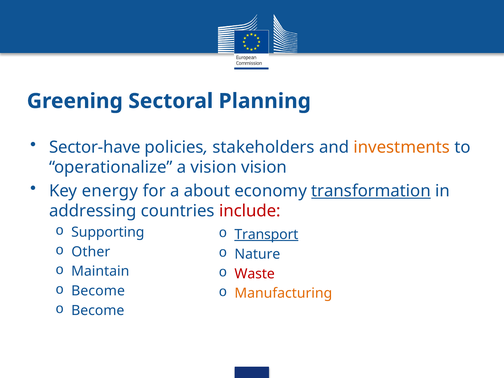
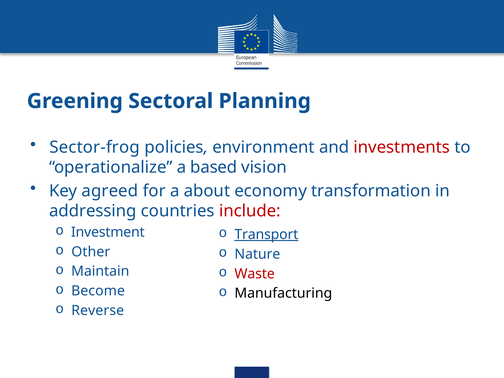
Sector-have: Sector-have -> Sector-frog (95, 147)
stakeholders: stakeholders -> environment (264, 147)
investments colour: orange -> red (402, 147)
a vision: vision -> based (214, 167)
energy: energy -> agreed (110, 191)
transformation underline: present -> none (371, 191)
Supporting: Supporting -> Investment (108, 232)
Manufacturing colour: orange -> black (283, 293)
Become: Become -> Reverse (98, 311)
